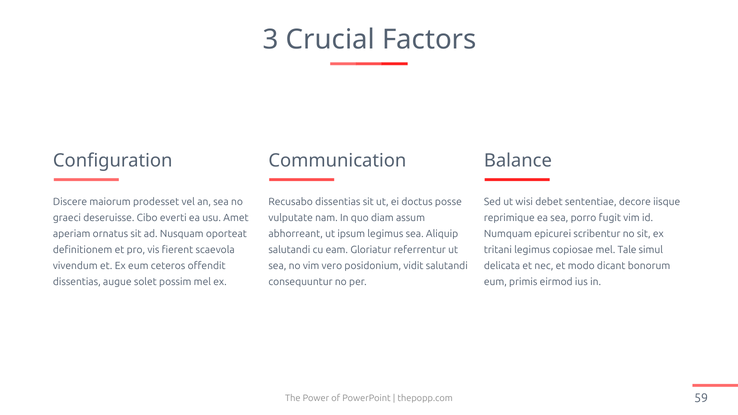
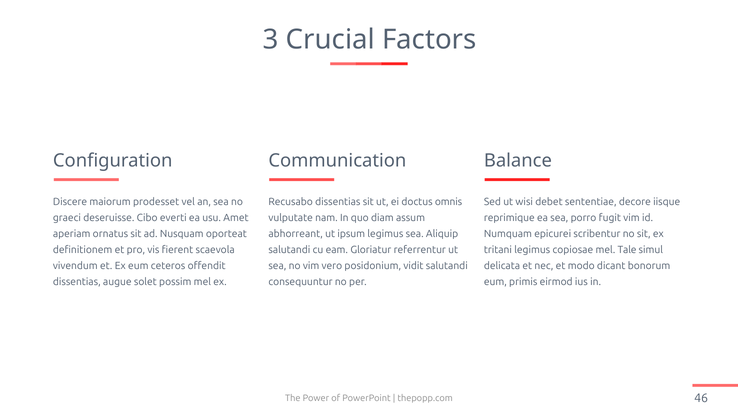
posse: posse -> omnis (448, 202)
59: 59 -> 46 (701, 398)
